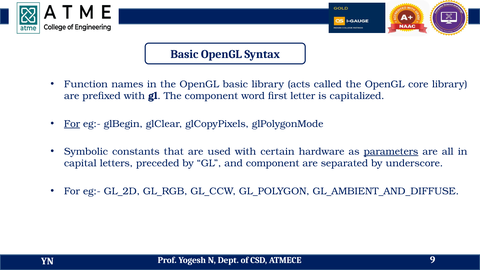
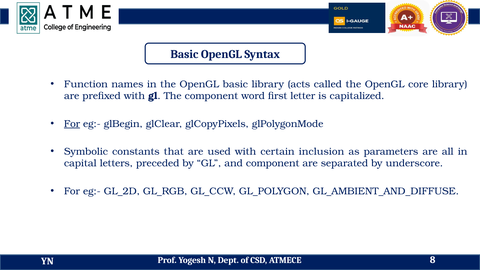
hardware: hardware -> inclusion (321, 151)
parameters underline: present -> none (391, 151)
9: 9 -> 8 (433, 260)
